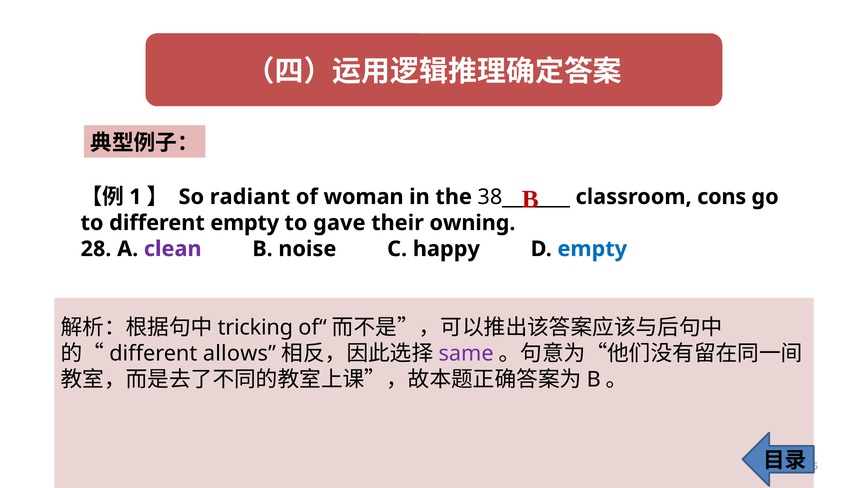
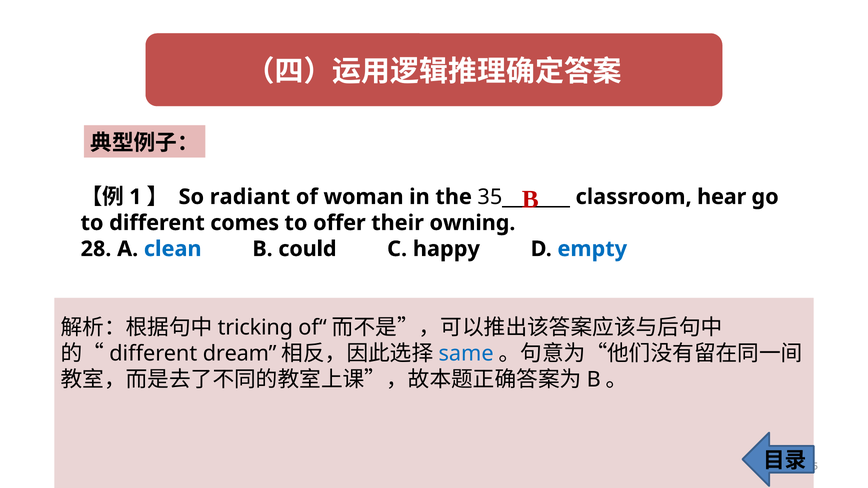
38: 38 -> 35 (490, 197)
cons: cons -> hear (722, 197)
different empty: empty -> comes (245, 223)
gave: gave -> offer (339, 223)
clean colour: purple -> blue (173, 249)
noise: noise -> could (307, 249)
allows: allows -> dream (240, 354)
same colour: purple -> blue (466, 354)
